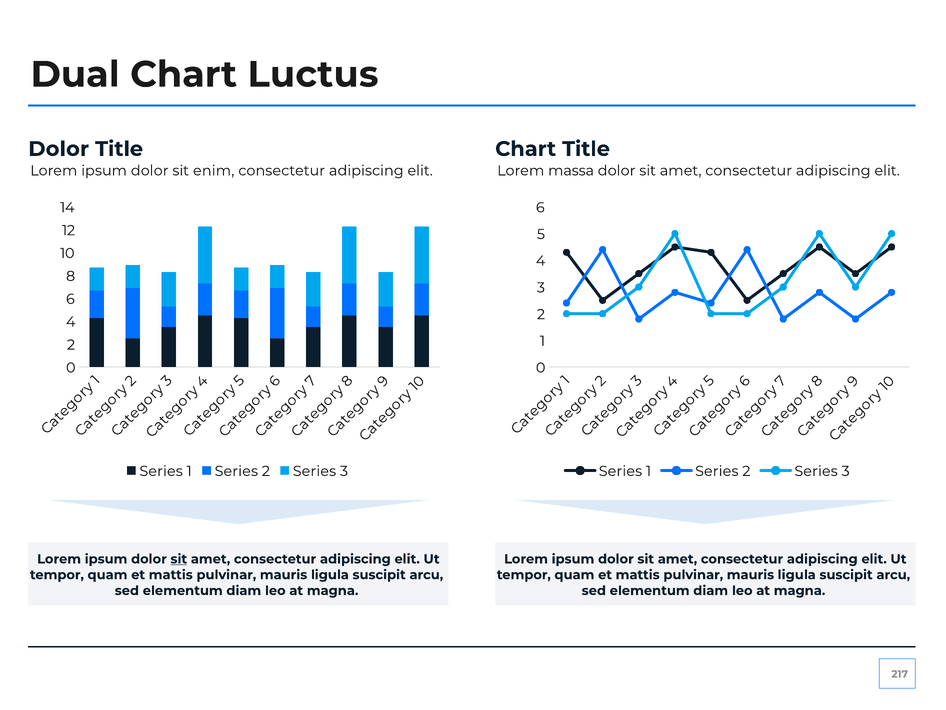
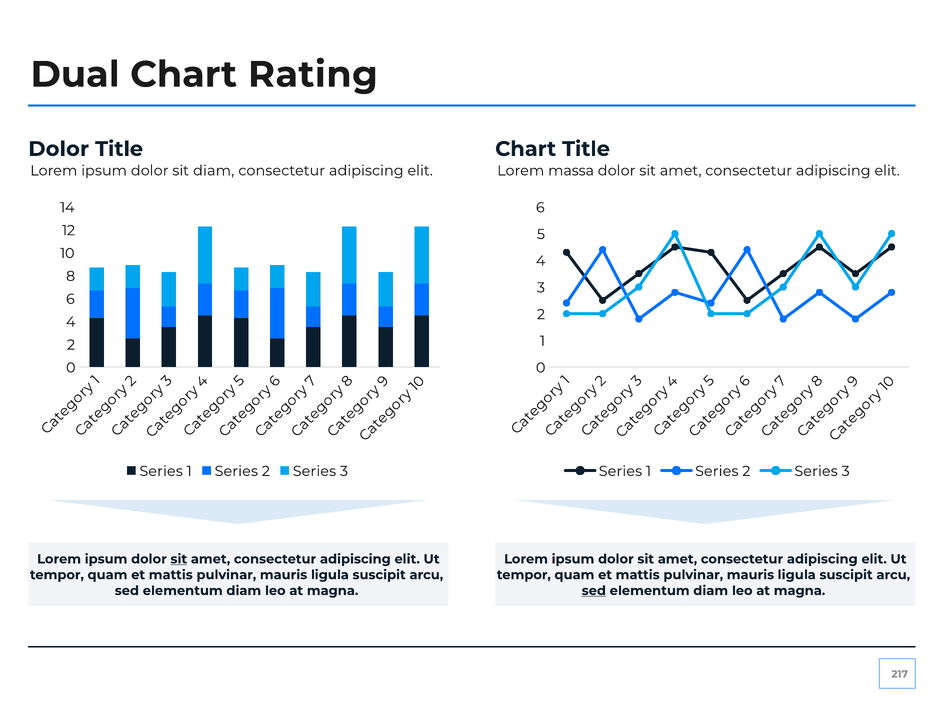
Luctus: Luctus -> Rating (313, 74)
sit enim: enim -> diam (214, 171)
sed underline: none -> present (594, 590)
